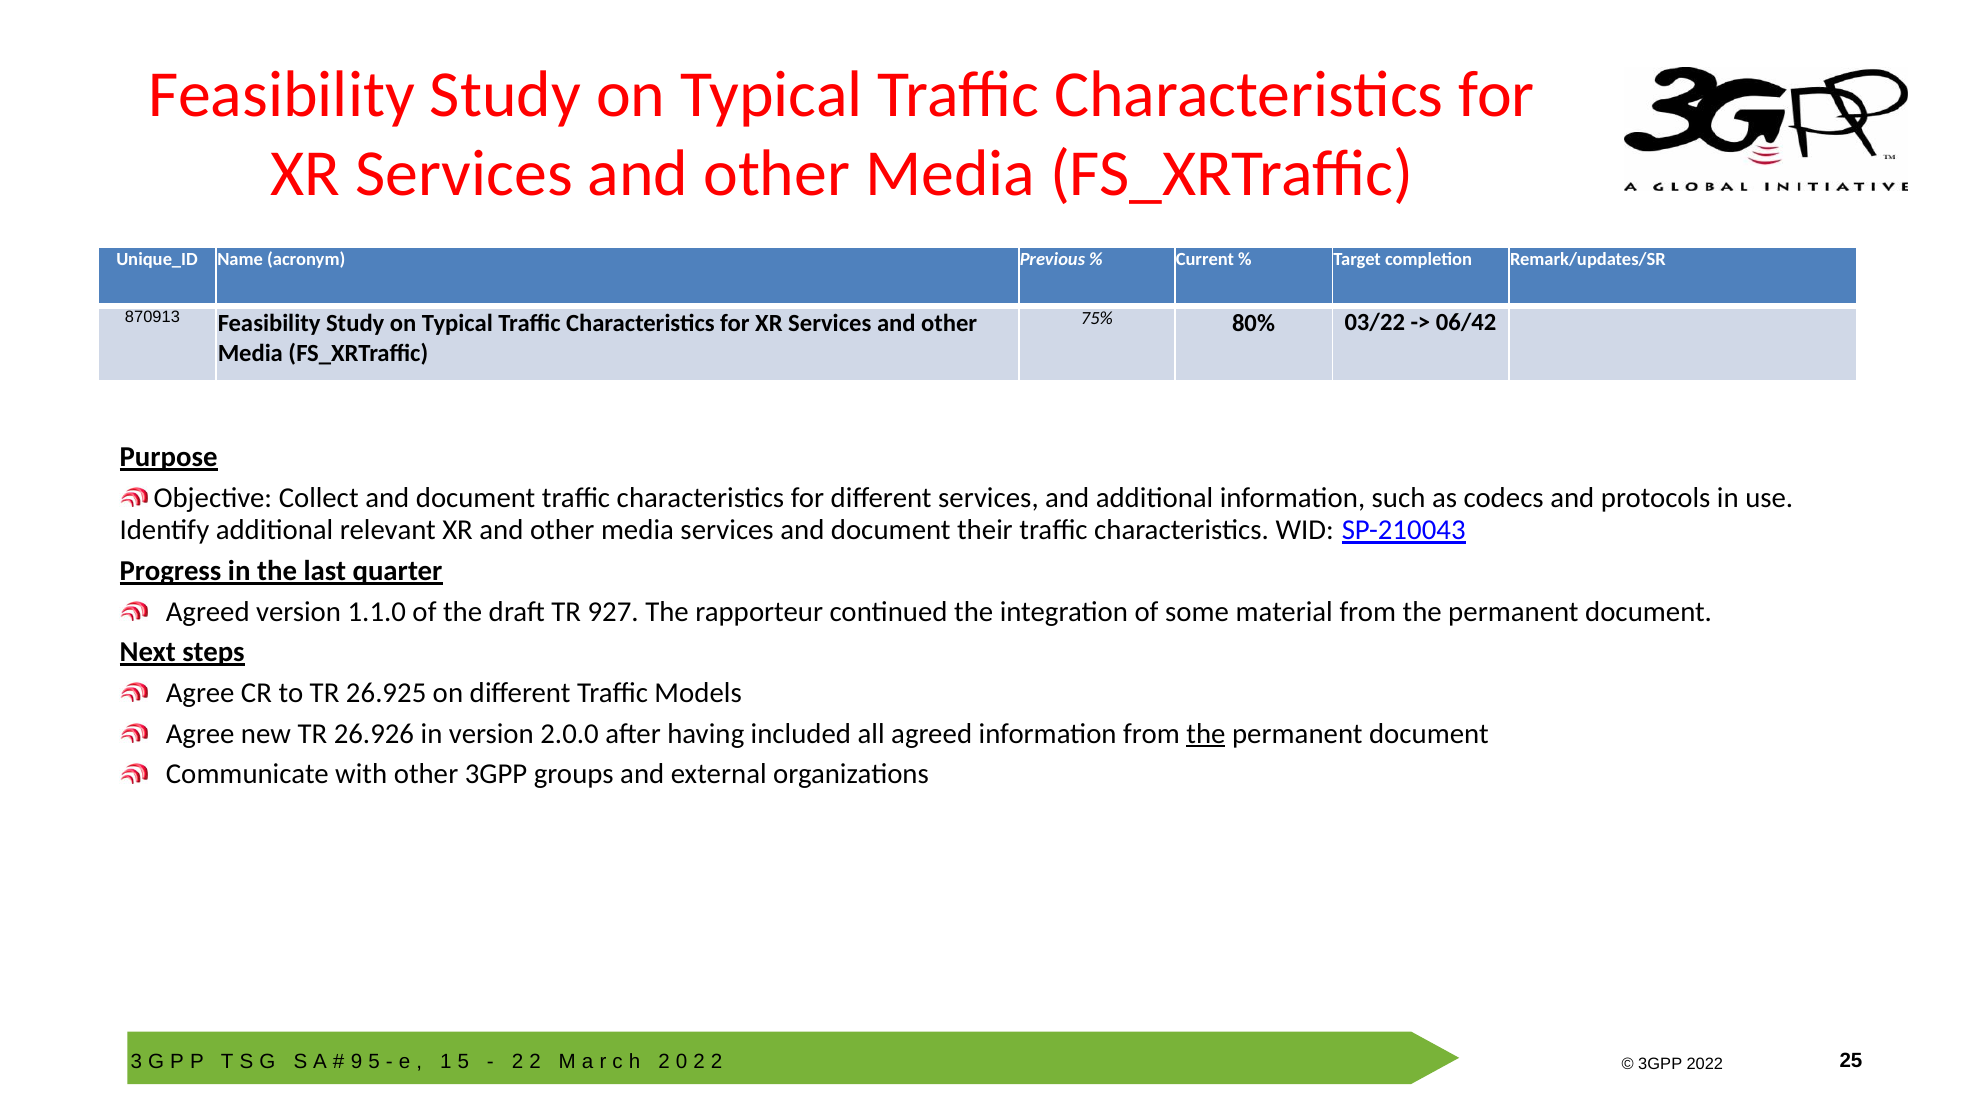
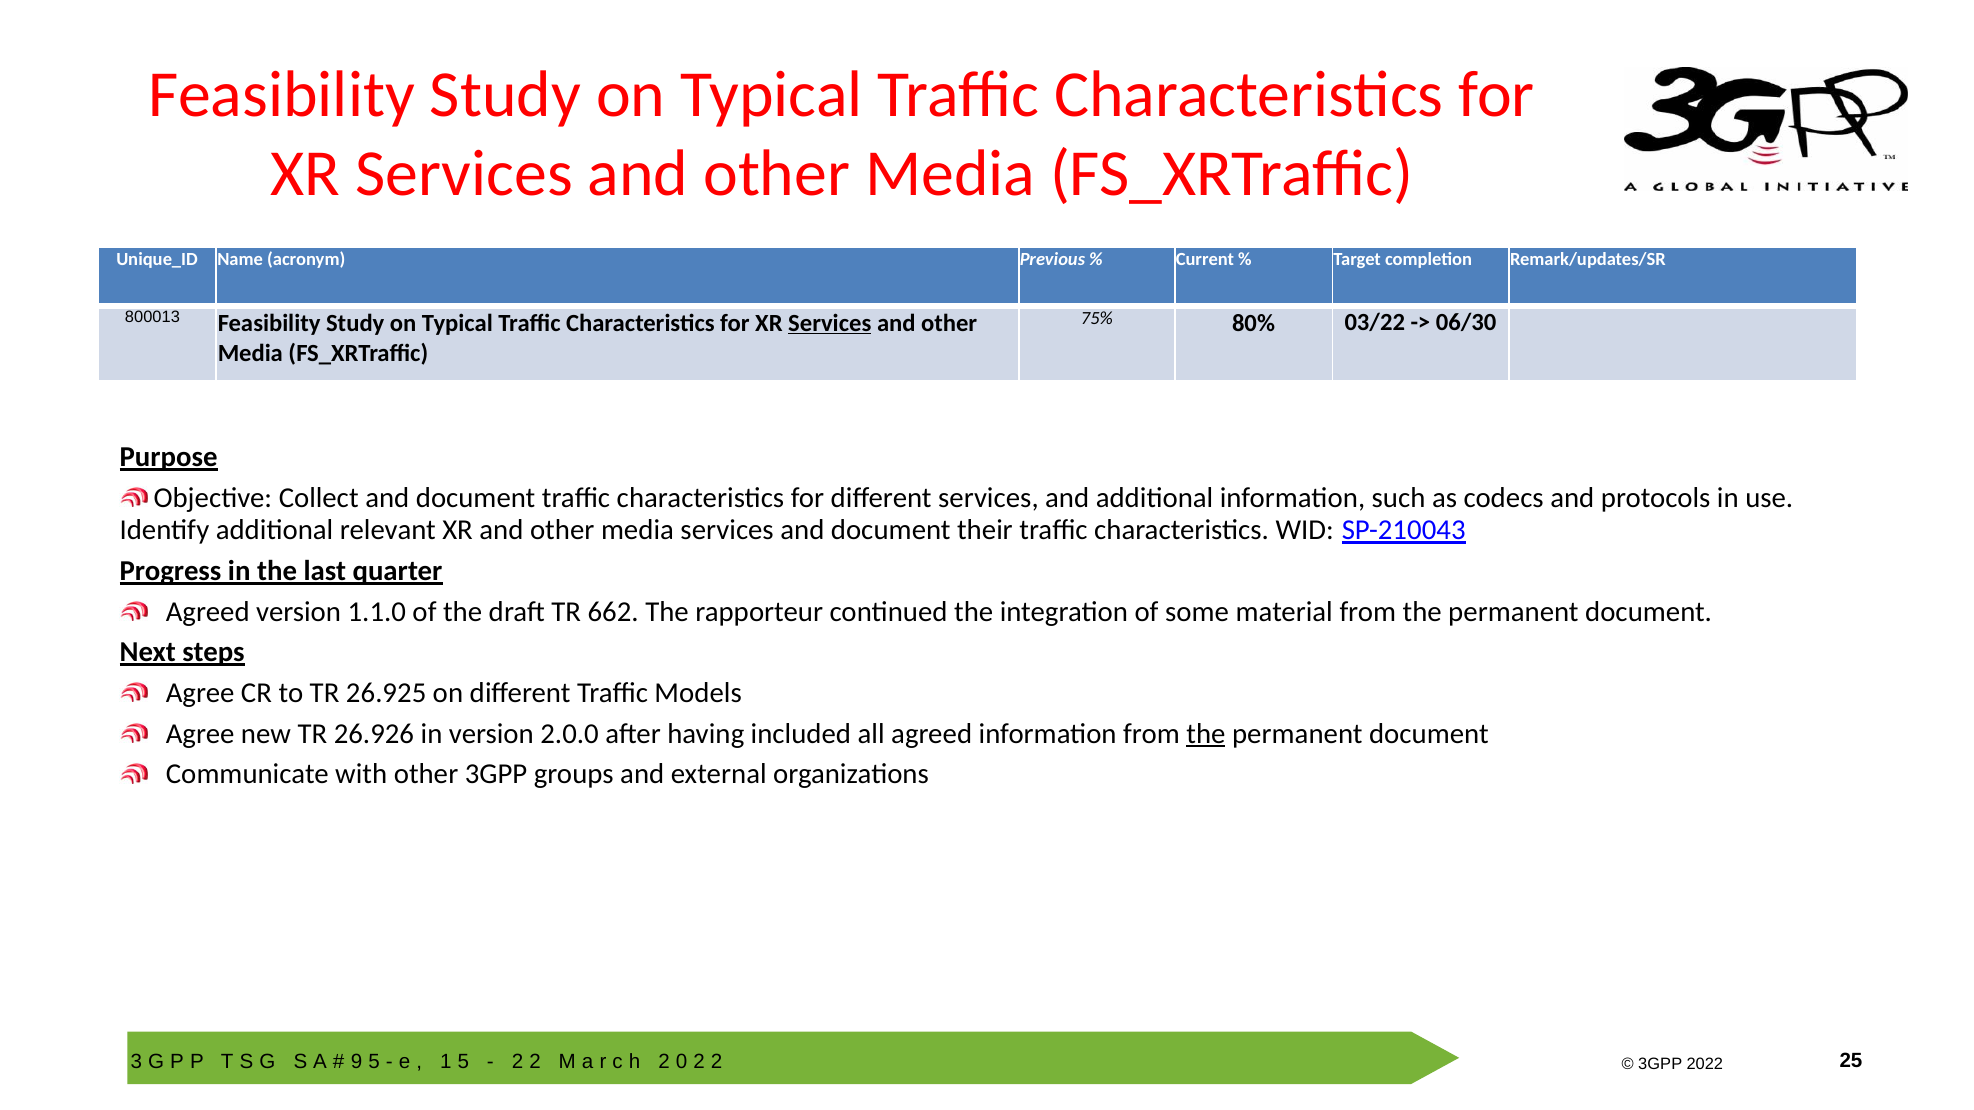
870913: 870913 -> 800013 (152, 317)
Services underline: none -> present (830, 323)
06/42: 06/42 -> 06/30 (1466, 323)
927: 927 -> 662 (613, 612)
